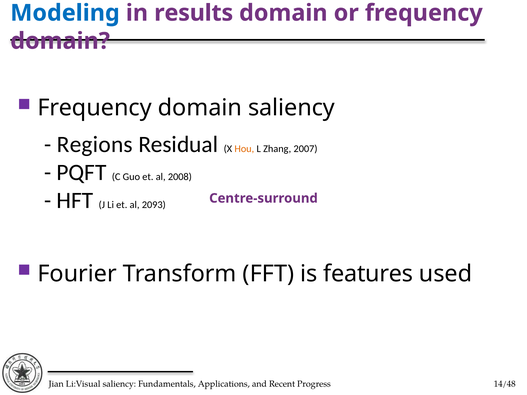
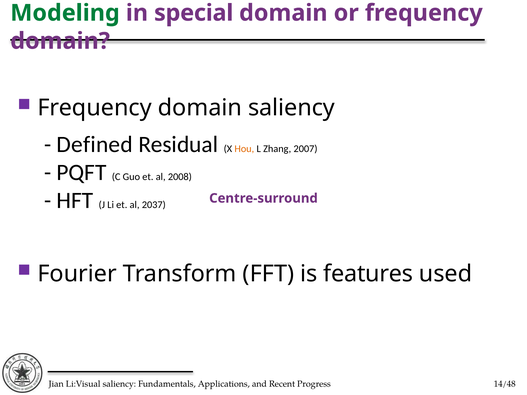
Modeling colour: blue -> green (65, 13)
results: results -> special (194, 13)
Regions: Regions -> Defined (95, 144)
2093: 2093 -> 2037 (154, 205)
